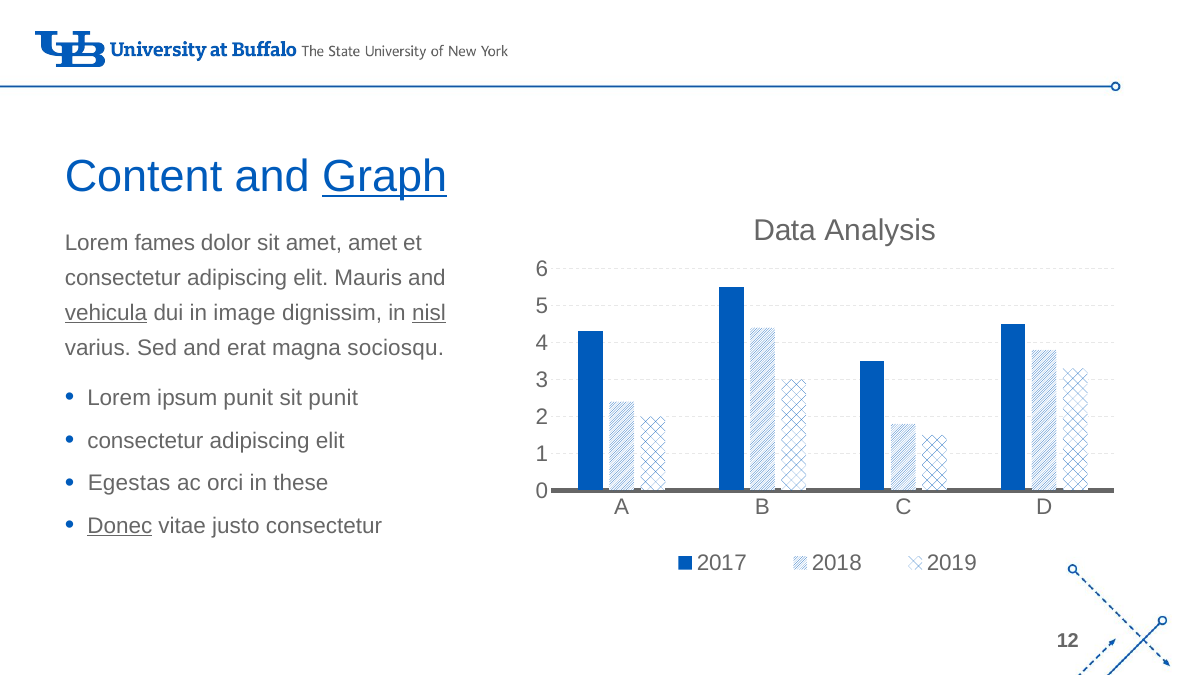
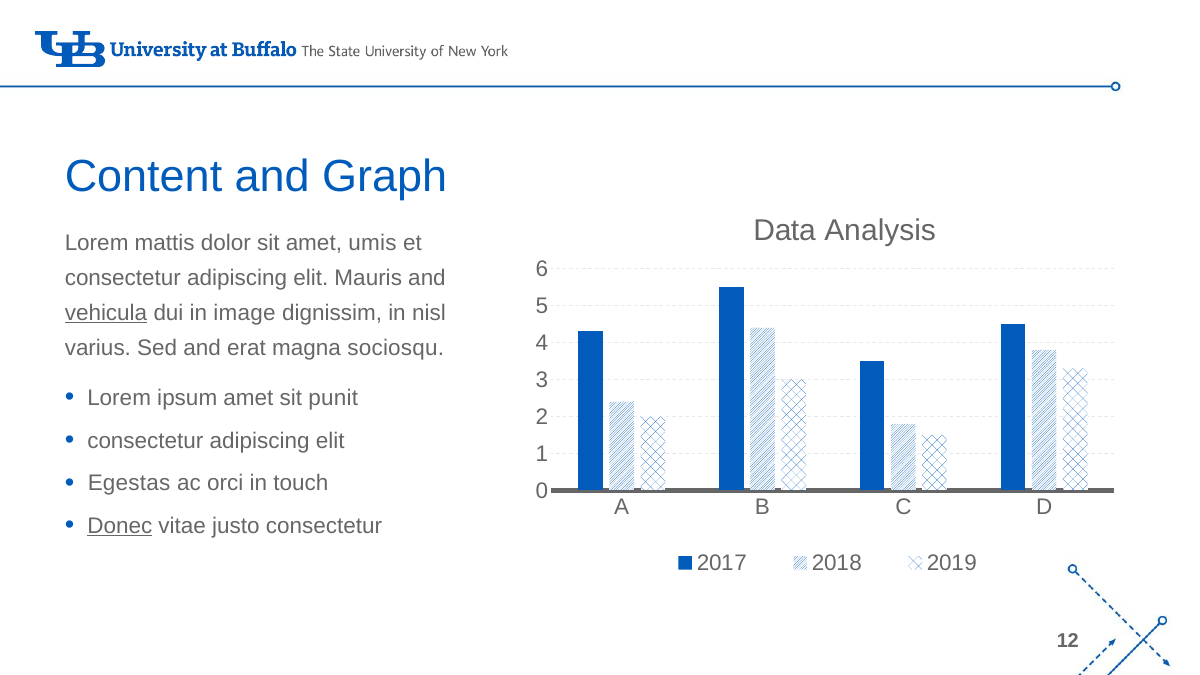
Graph underline: present -> none (385, 177)
fames: fames -> mattis (165, 243)
amet amet: amet -> umis (372, 243)
nisl underline: present -> none (429, 313)
ipsum punit: punit -> amet (248, 398)
these: these -> touch (301, 483)
